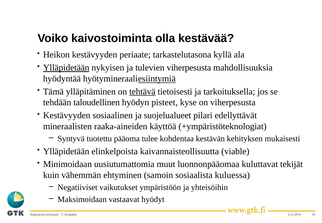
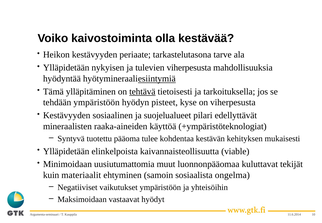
kyllä: kyllä -> tarve (223, 55)
Ylläpidetään underline: present -> none (66, 68)
tehdään taloudellinen: taloudellinen -> ympäristöön (97, 102)
vähemmän: vähemmän -> materiaalit (81, 175)
kuluessa: kuluessa -> ongelma (232, 175)
